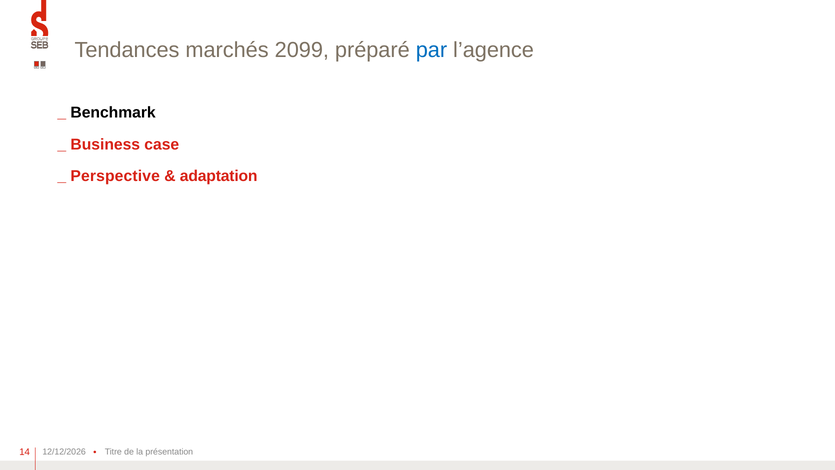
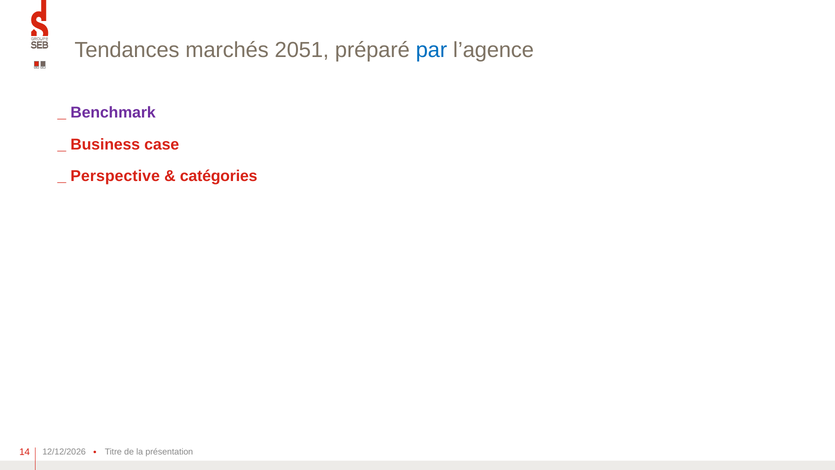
2099: 2099 -> 2051 (302, 50)
Benchmark colour: black -> purple (113, 112)
adaptation: adaptation -> catégories (219, 176)
